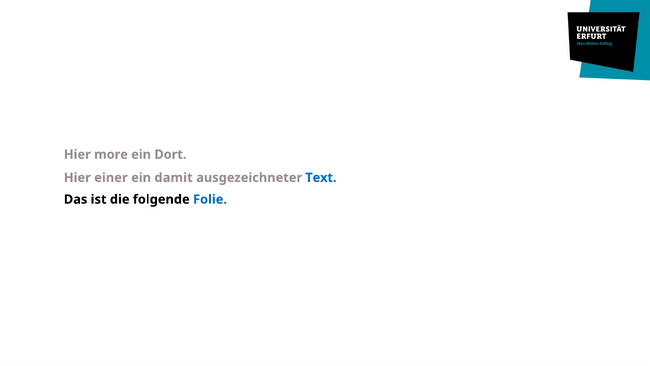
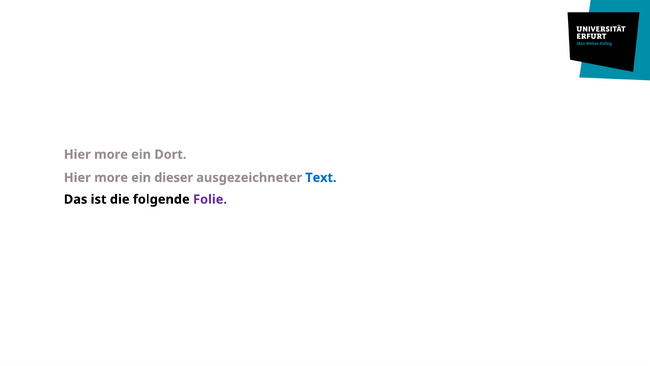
einer: einer -> more (111, 177)
damit: damit -> dieser (174, 177)
Folie colour: blue -> purple (210, 199)
